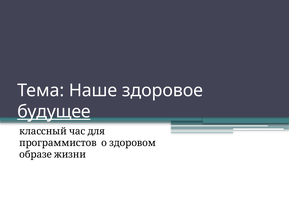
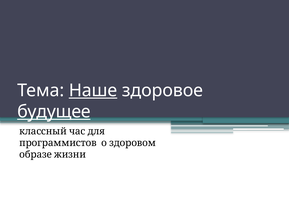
Наше underline: none -> present (93, 90)
